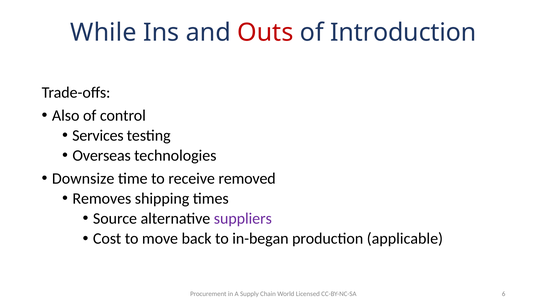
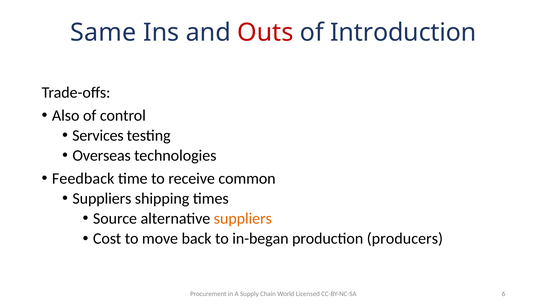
While: While -> Same (103, 32)
Downsize: Downsize -> Feedback (83, 178)
removed: removed -> common (247, 178)
Removes: Removes -> Suppliers (102, 198)
suppliers colour: purple -> orange (243, 218)
applicable: applicable -> producers (405, 238)
